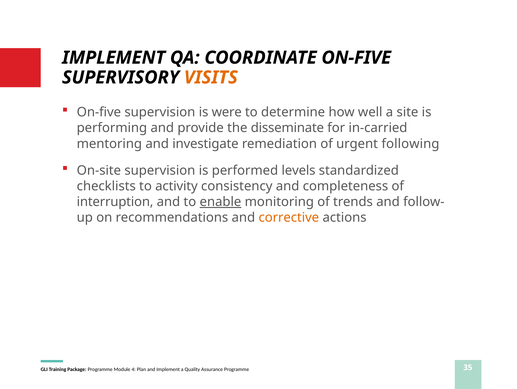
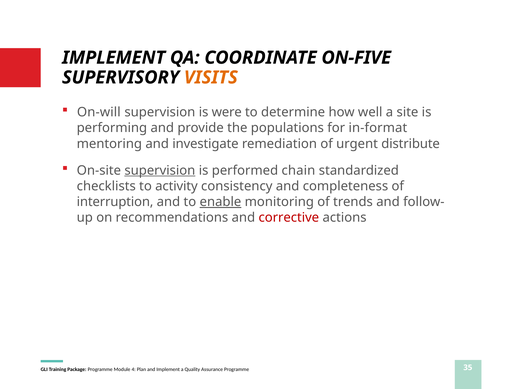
On-five: On-five -> On-will (99, 112)
disseminate: disseminate -> populations (287, 128)
in-carried: in-carried -> in-format (378, 128)
following: following -> distribute (411, 144)
supervision underline: none -> present (160, 171)
levels: levels -> chain (298, 171)
corrective colour: orange -> red (289, 218)
